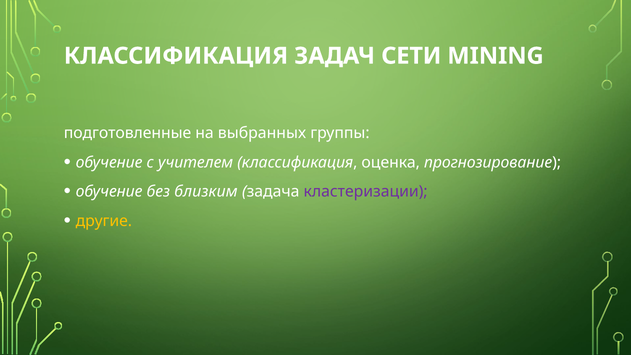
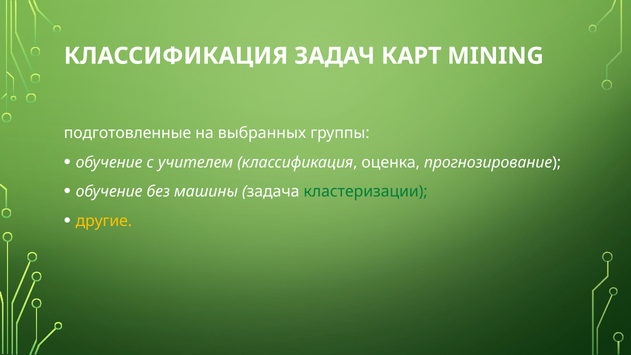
СЕТИ: СЕТИ -> КАРТ (411, 56)
близким: близким -> машины (206, 192)
кластеризации colour: purple -> green (366, 192)
